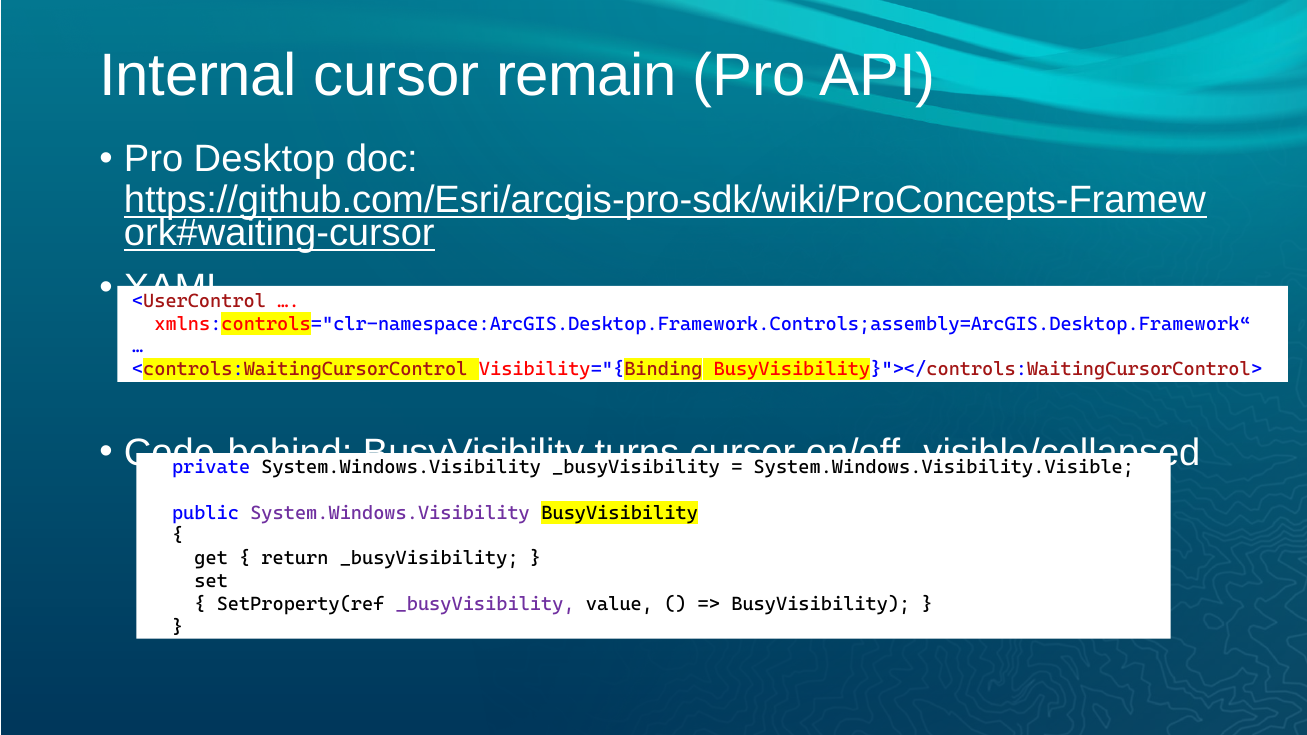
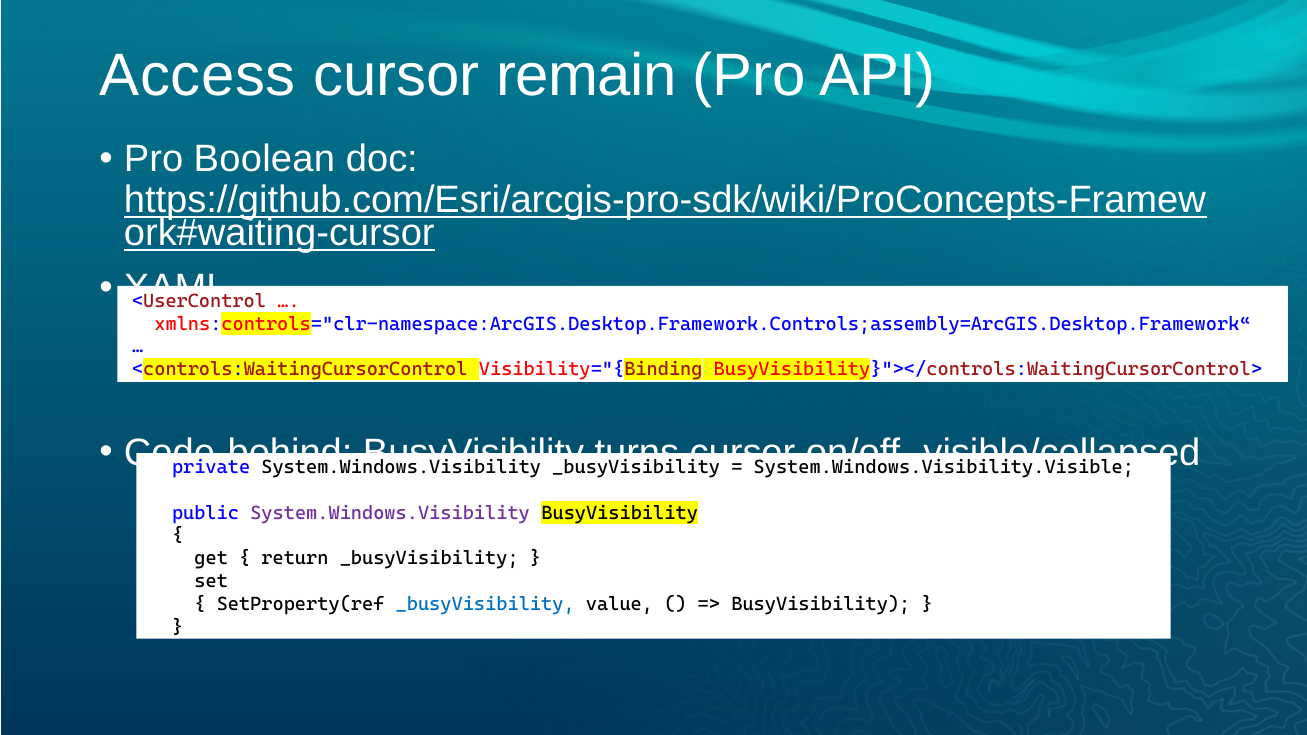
Internal: Internal -> Access (198, 76)
Desktop: Desktop -> Boolean (264, 159)
_busyVisibility colour: purple -> blue (485, 604)
